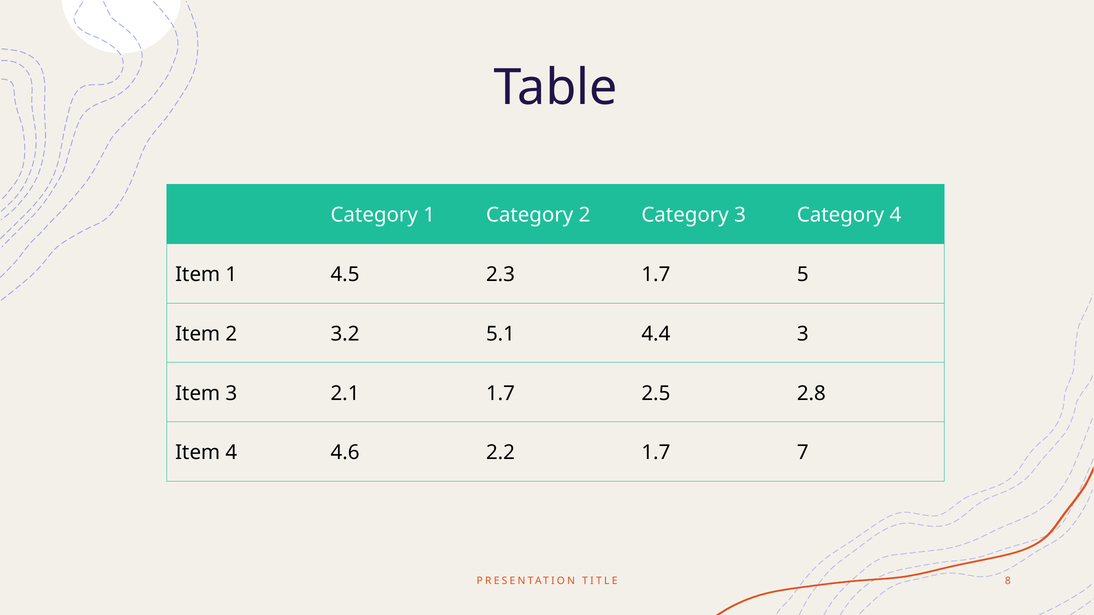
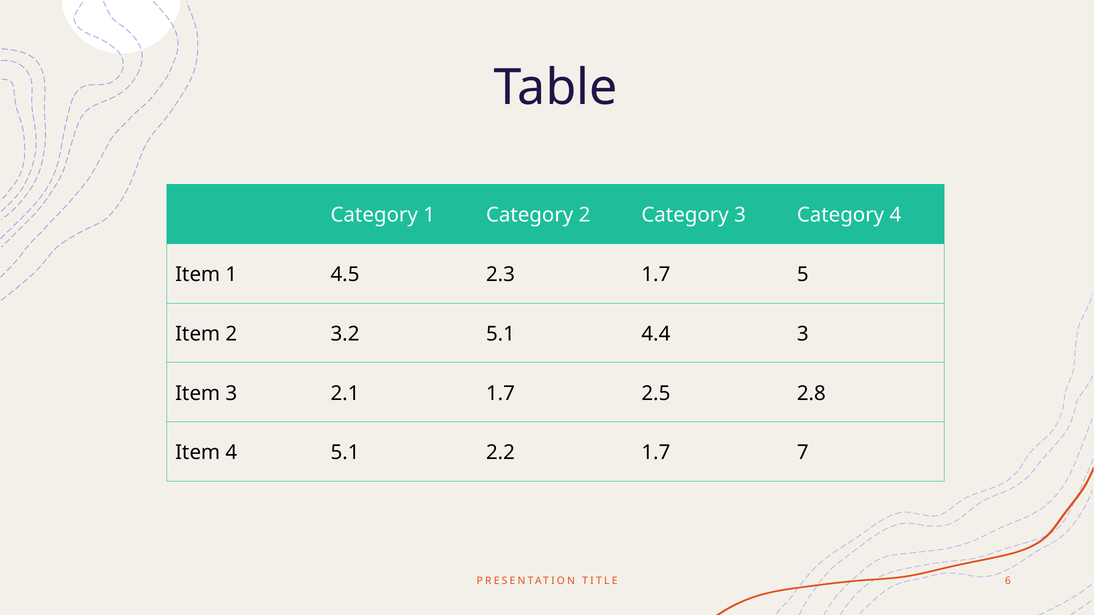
4 4.6: 4.6 -> 5.1 (345, 453)
8: 8 -> 6 (1008, 581)
